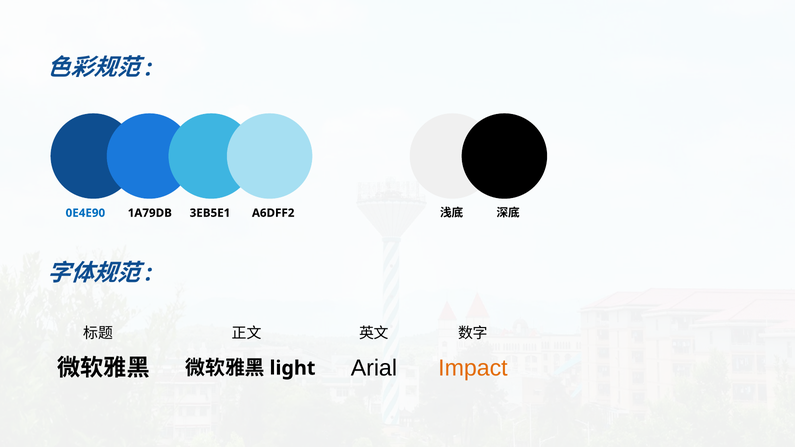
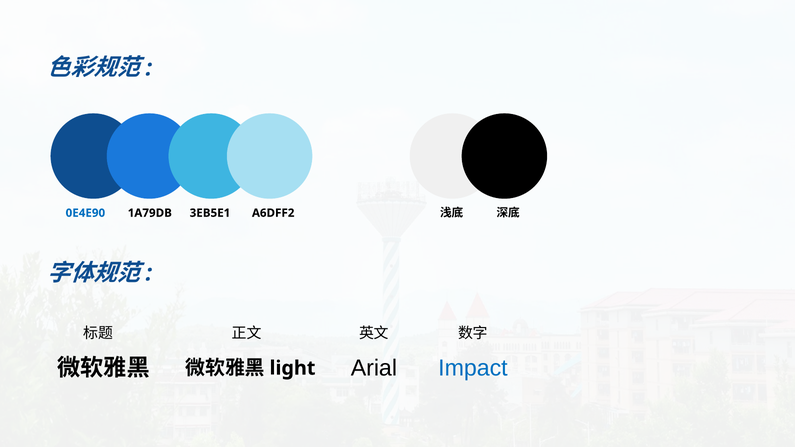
Impact colour: orange -> blue (473, 368)
